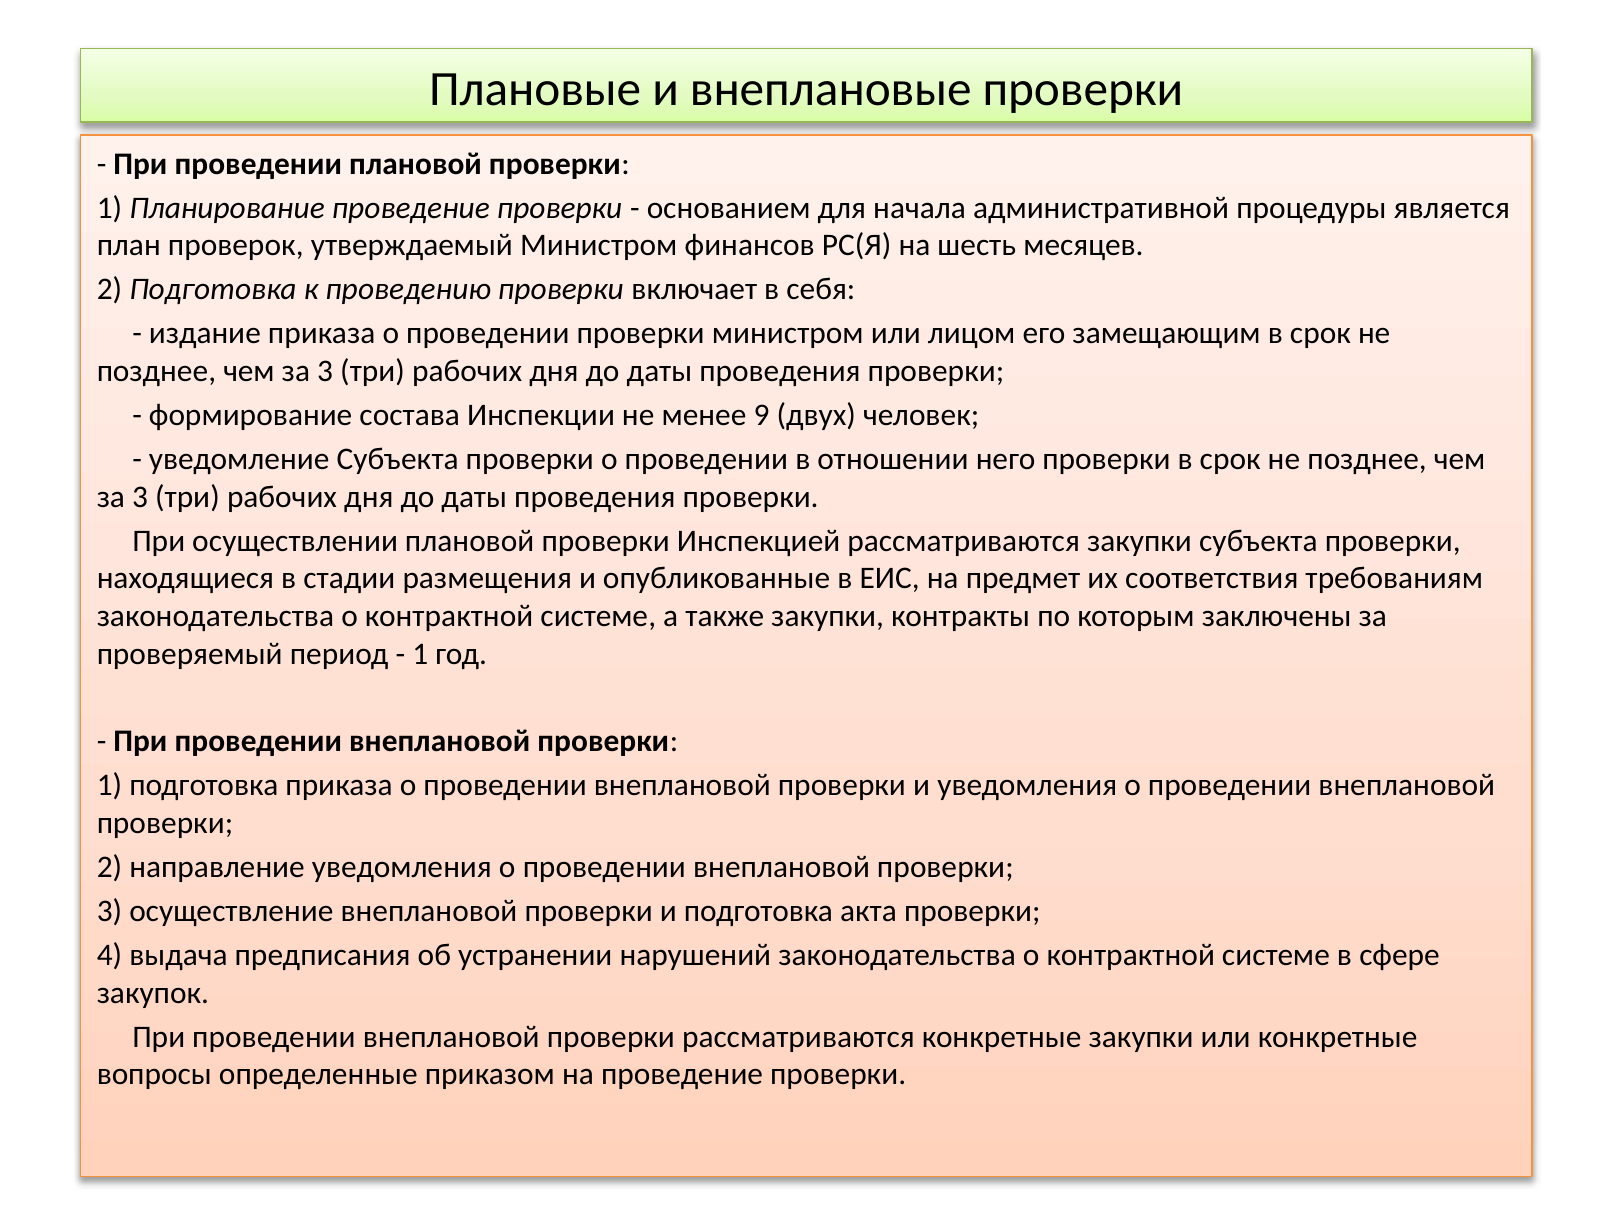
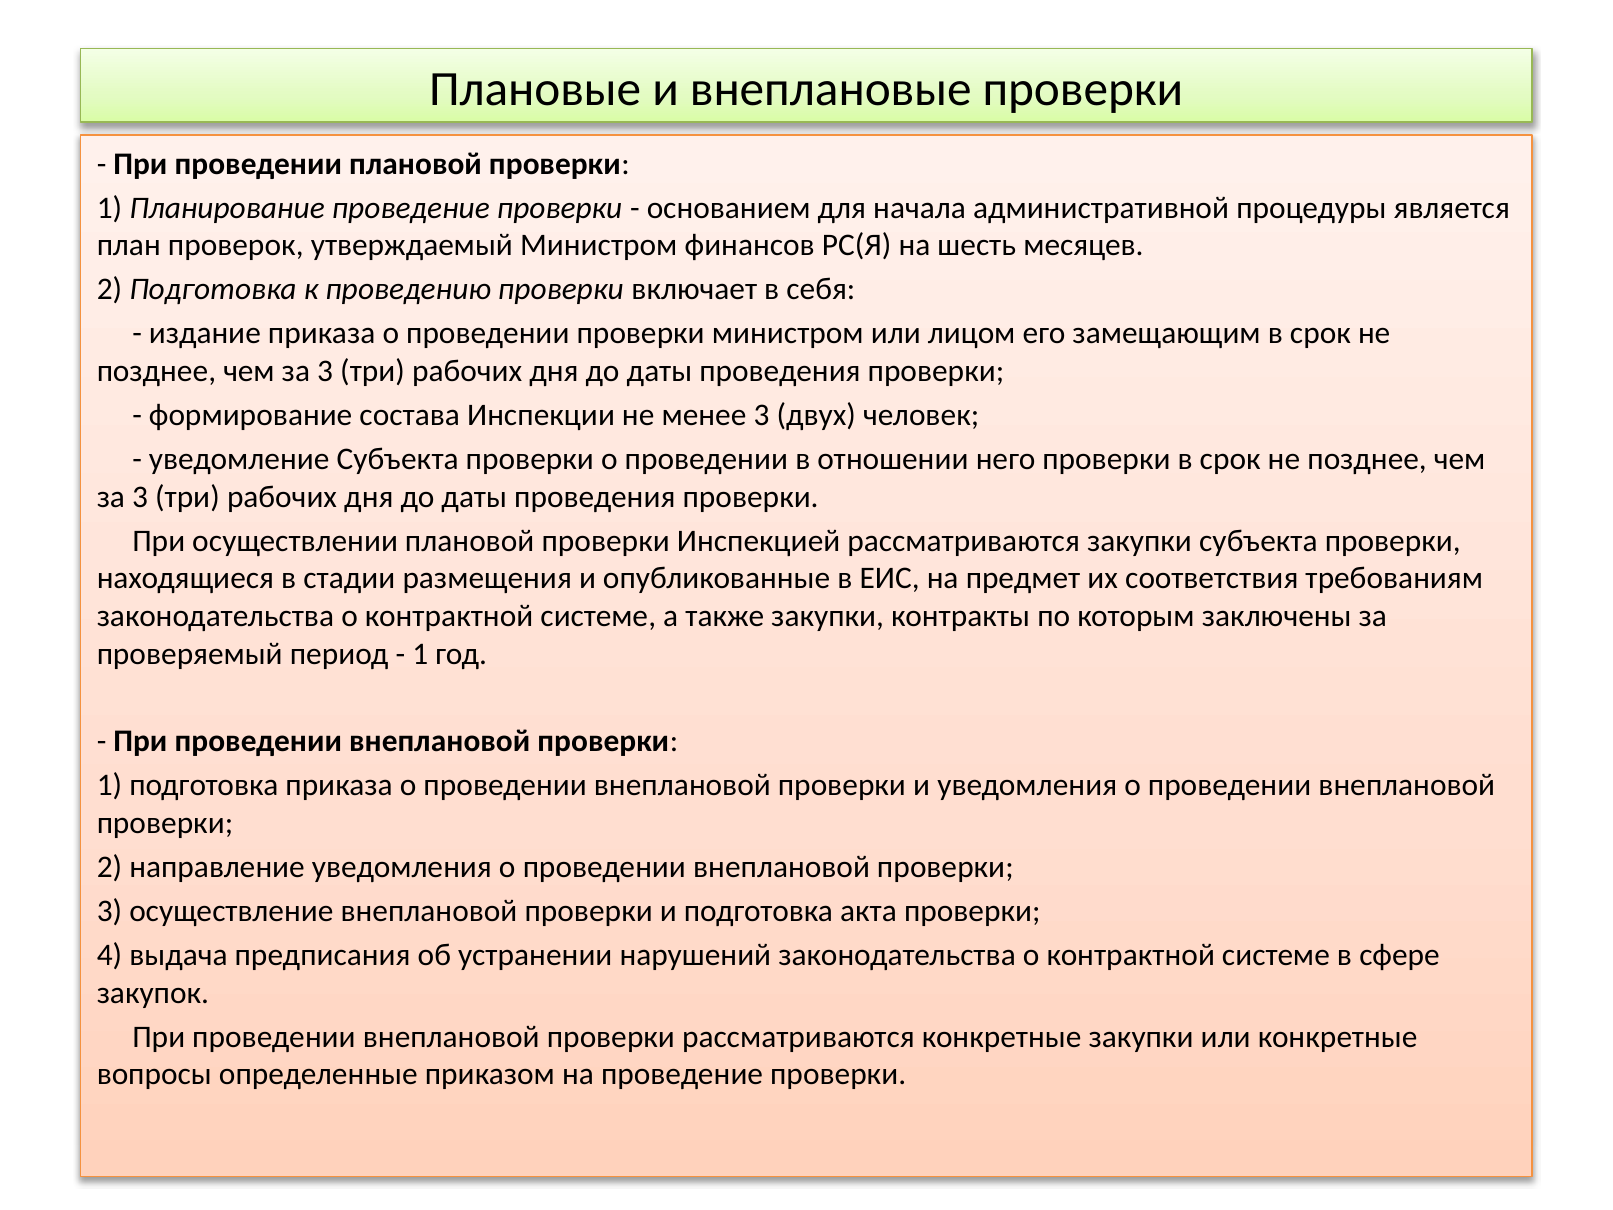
менее 9: 9 -> 3 (761, 415)
